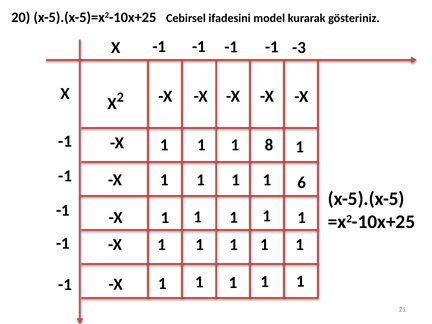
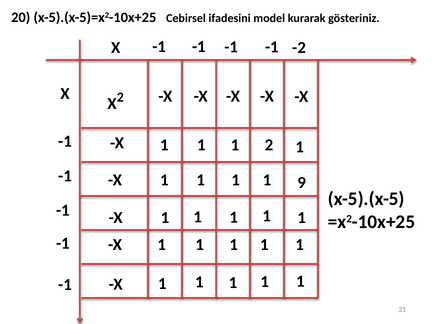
-3: -3 -> -2 (299, 48)
1 8: 8 -> 2 (269, 145)
6: 6 -> 9 (302, 183)
